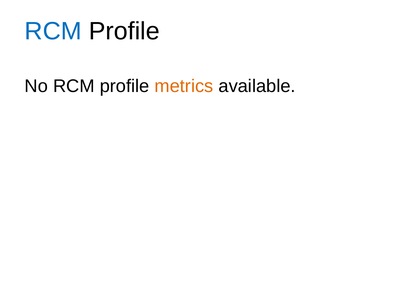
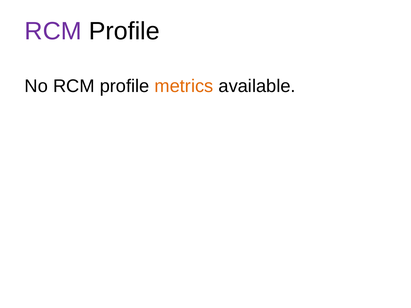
RCM colour: blue -> purple (53, 31)
